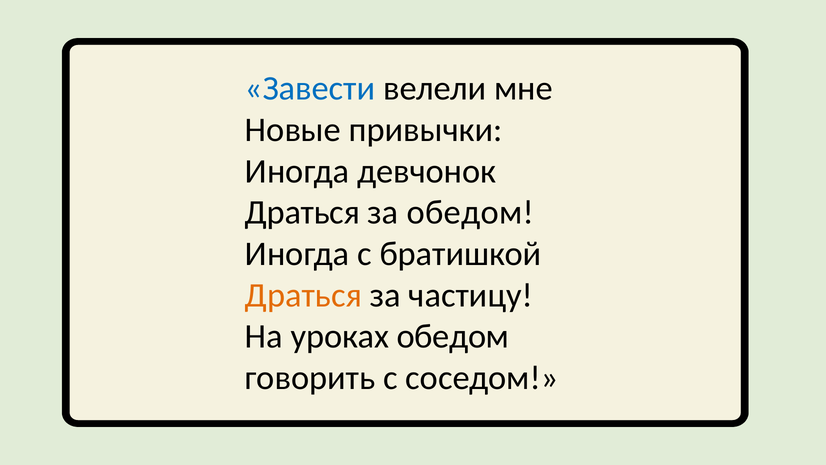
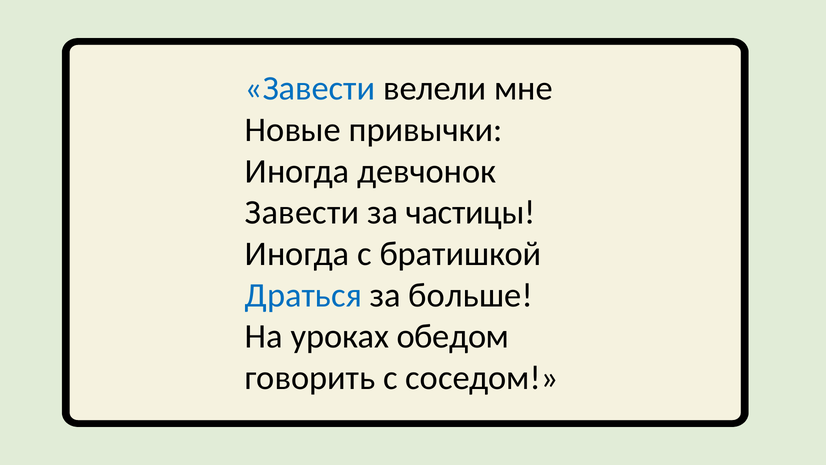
Драться: Драться -> Завести (302, 212)
за обедом: обедом -> частицы (471, 212)
Драться colour: orange -> blue (303, 295)
частицу: частицу -> больше (471, 295)
